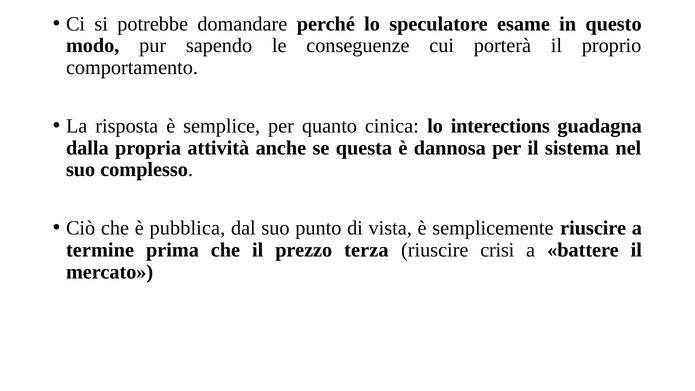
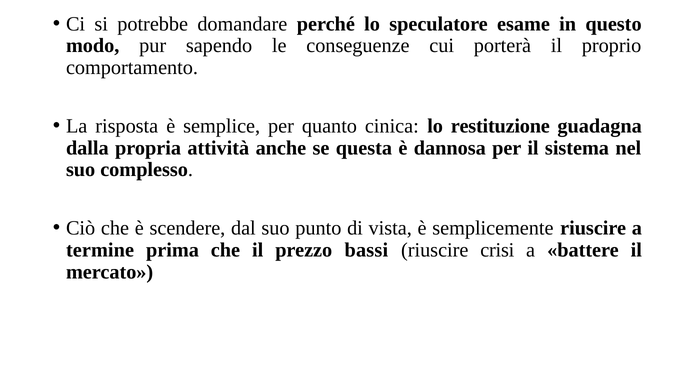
interections: interections -> restituzione (500, 126)
pubblica: pubblica -> scendere (187, 228)
terza: terza -> bassi (366, 250)
